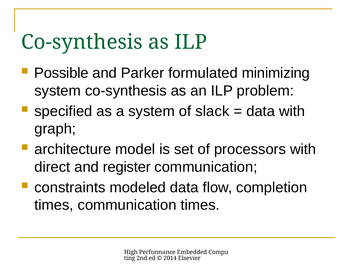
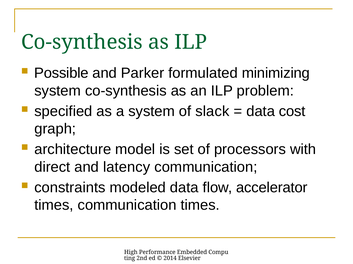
data with: with -> cost (292, 112)
register: register -> latency (127, 167)
completion: completion -> accelerator (272, 188)
